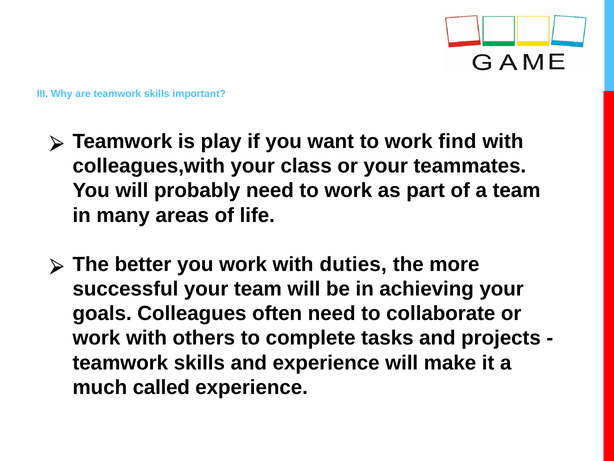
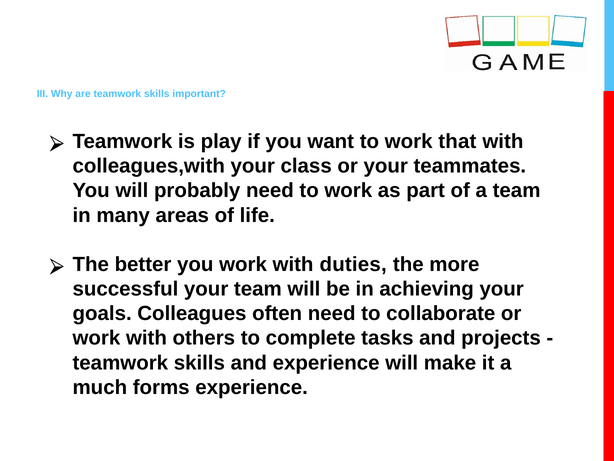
find: find -> that (457, 141)
called: called -> forms (161, 387)
